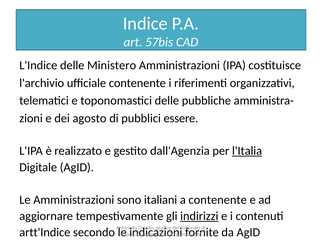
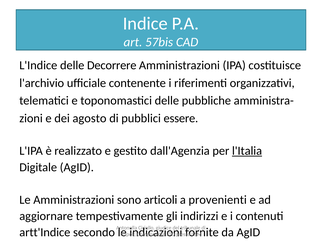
Ministero: Ministero -> Decorrere (112, 65)
italiani: italiani -> articoli (161, 199)
a contenente: contenente -> provenienti (218, 199)
indirizzi underline: present -> none (199, 216)
